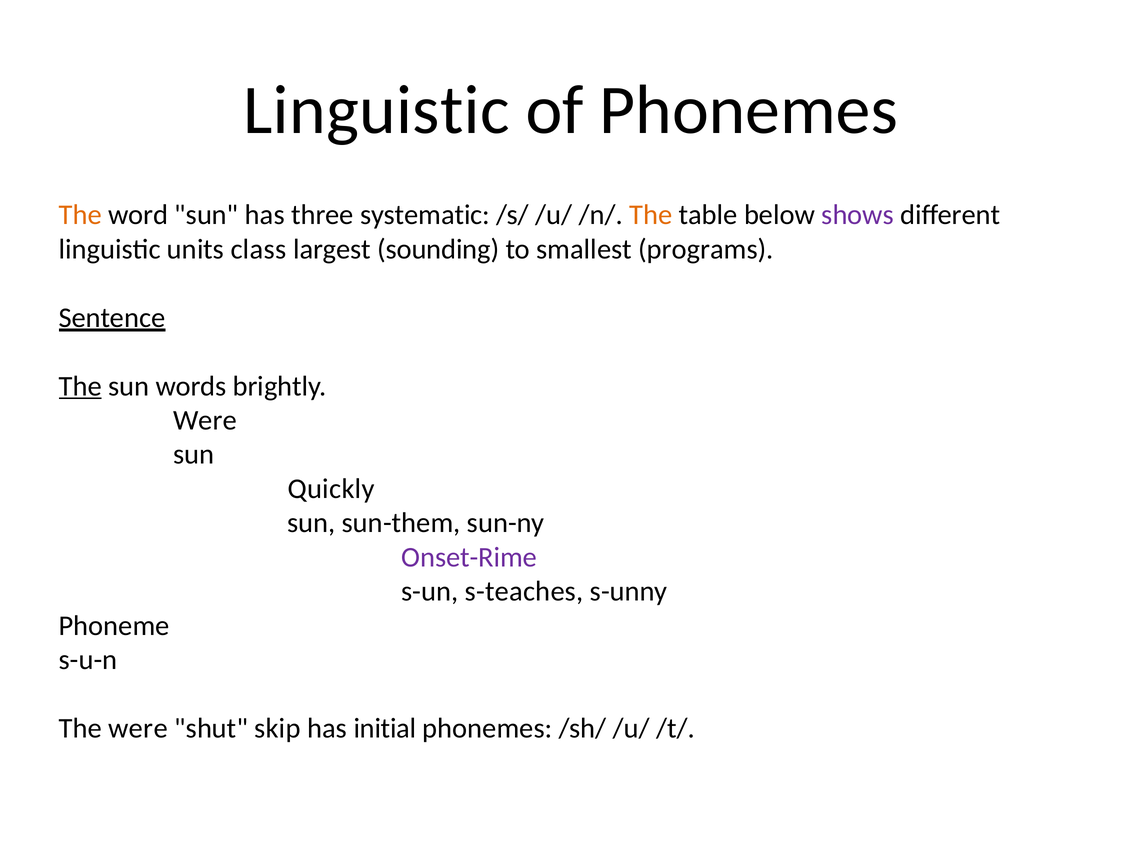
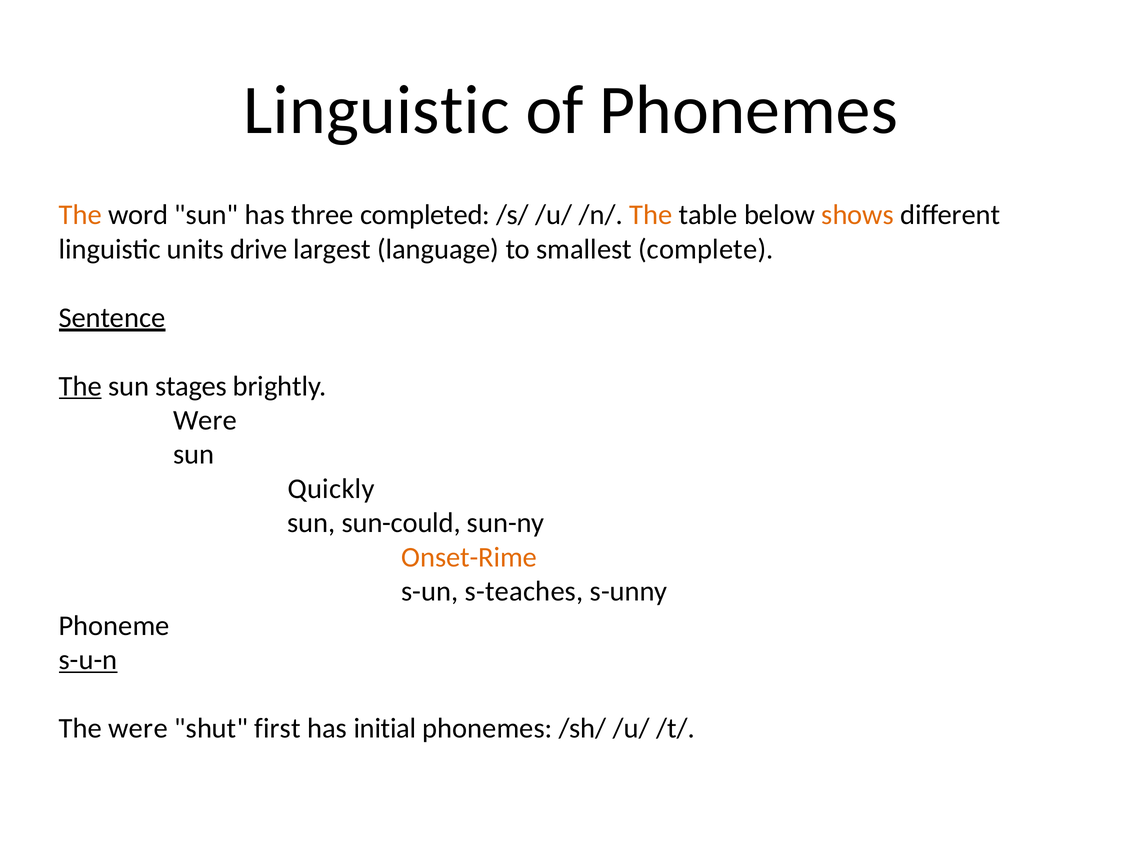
systematic: systematic -> completed (425, 215)
shows colour: purple -> orange (858, 215)
class: class -> drive (259, 249)
sounding: sounding -> language (438, 249)
programs: programs -> complete (706, 249)
words: words -> stages (191, 386)
sun-them: sun-them -> sun-could (401, 523)
Onset-Rime colour: purple -> orange (469, 558)
s-u-n underline: none -> present (88, 660)
skip: skip -> first (278, 729)
